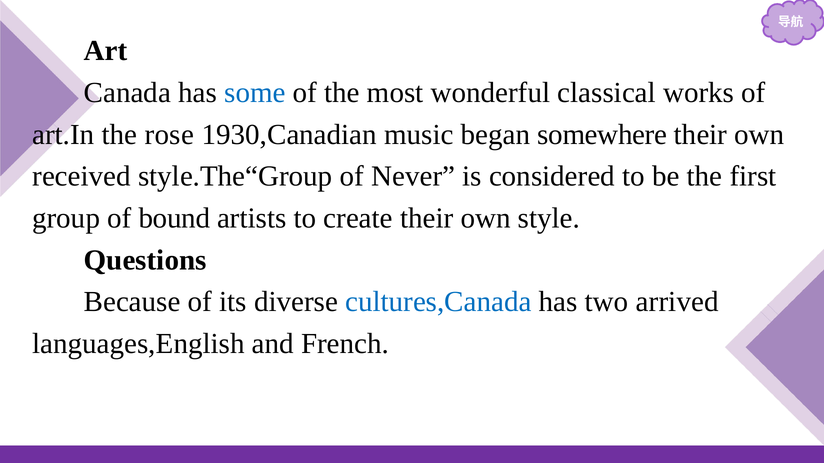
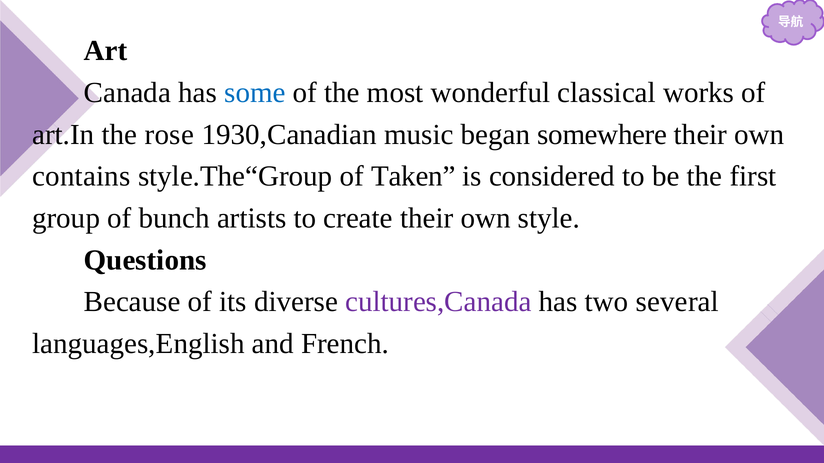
received: received -> contains (81, 176)
Never: Never -> Taken (413, 176)
bound: bound -> bunch (174, 218)
cultures,Canada colour: blue -> purple (438, 302)
arrived: arrived -> several (677, 302)
